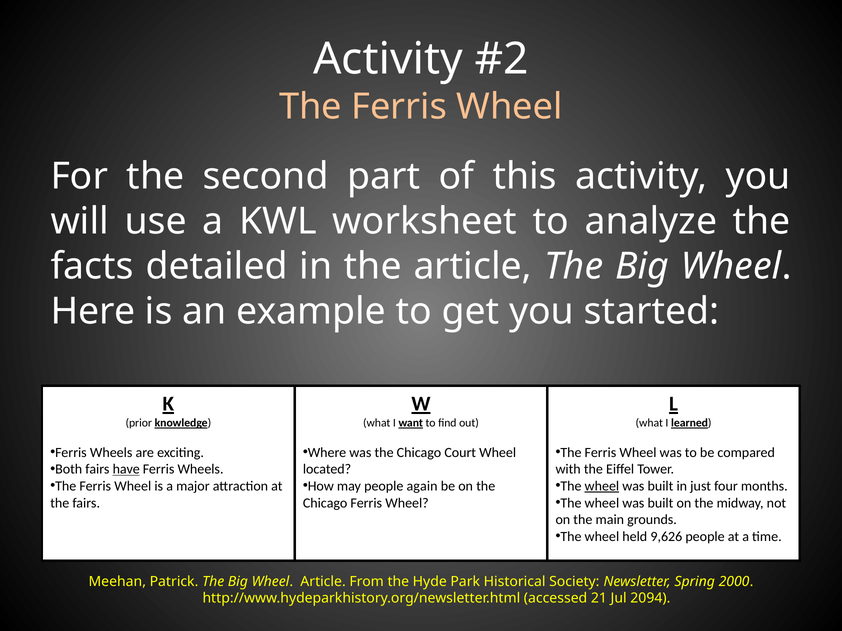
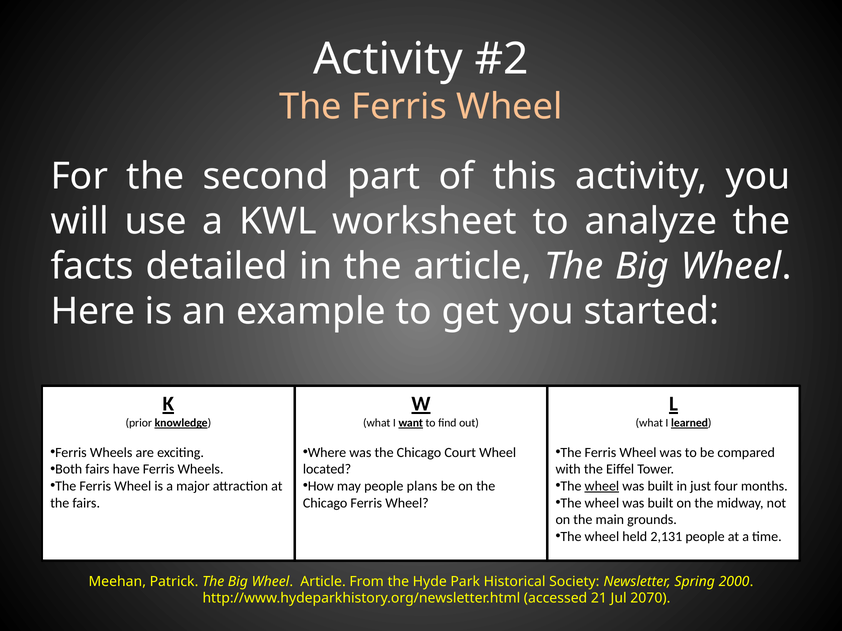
have underline: present -> none (126, 470)
again: again -> plans (422, 486)
9,626: 9,626 -> 2,131 (666, 537)
2094: 2094 -> 2070 (650, 599)
